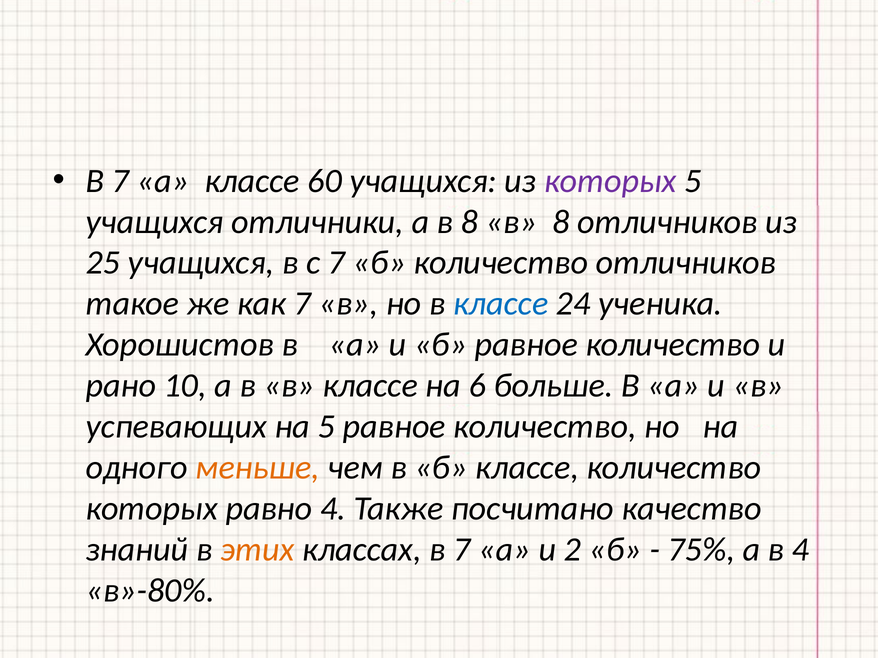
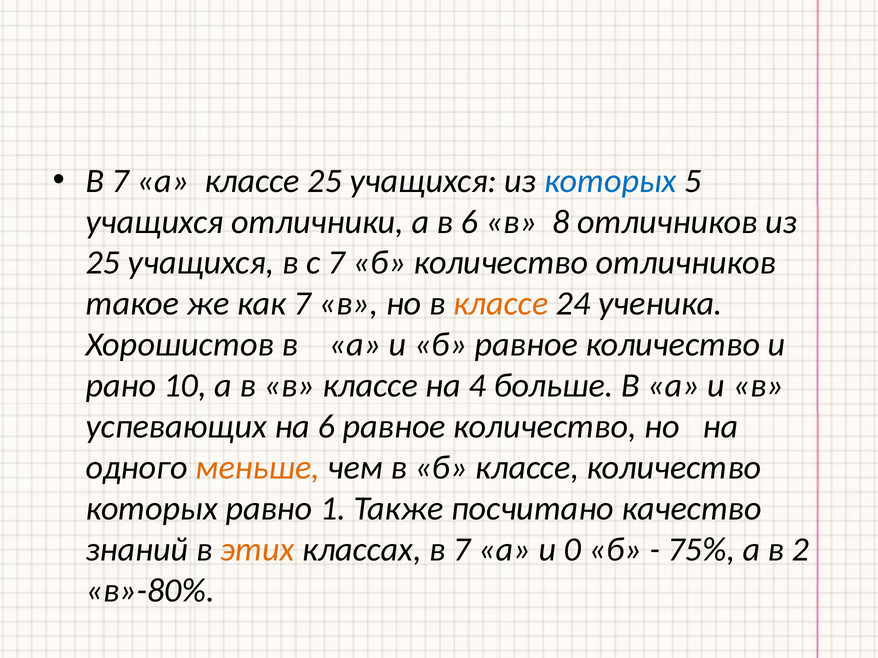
классе 60: 60 -> 25 (325, 181)
которых colour: purple -> blue (610, 181)
а в 8: 8 -> 6 (469, 222)
классе colour: blue -> orange (501, 304)
6: 6 -> 4 (477, 386)
на 5: 5 -> 6 (326, 427)
равно 4: 4 -> 1 (333, 509)
2: 2 -> 0 (572, 550)
в 4: 4 -> 2 (801, 550)
